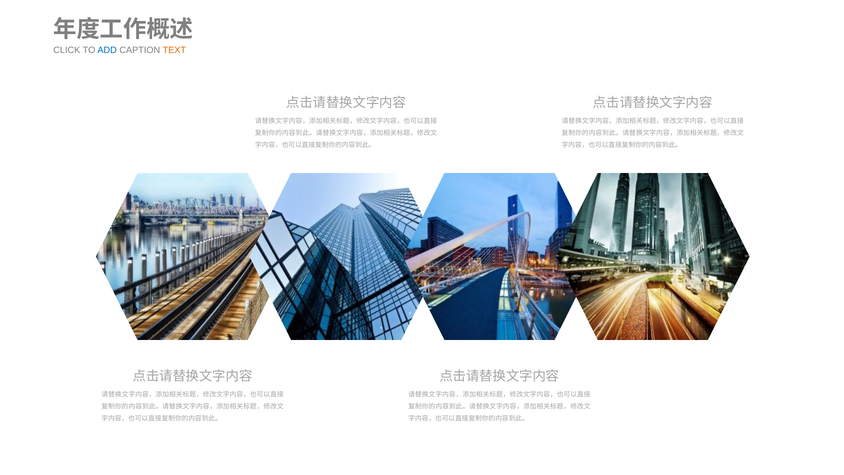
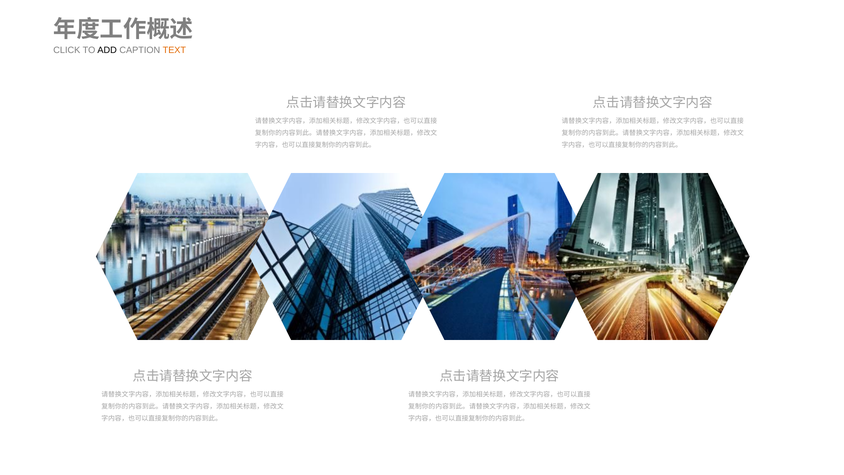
ADD colour: blue -> black (107, 50)
